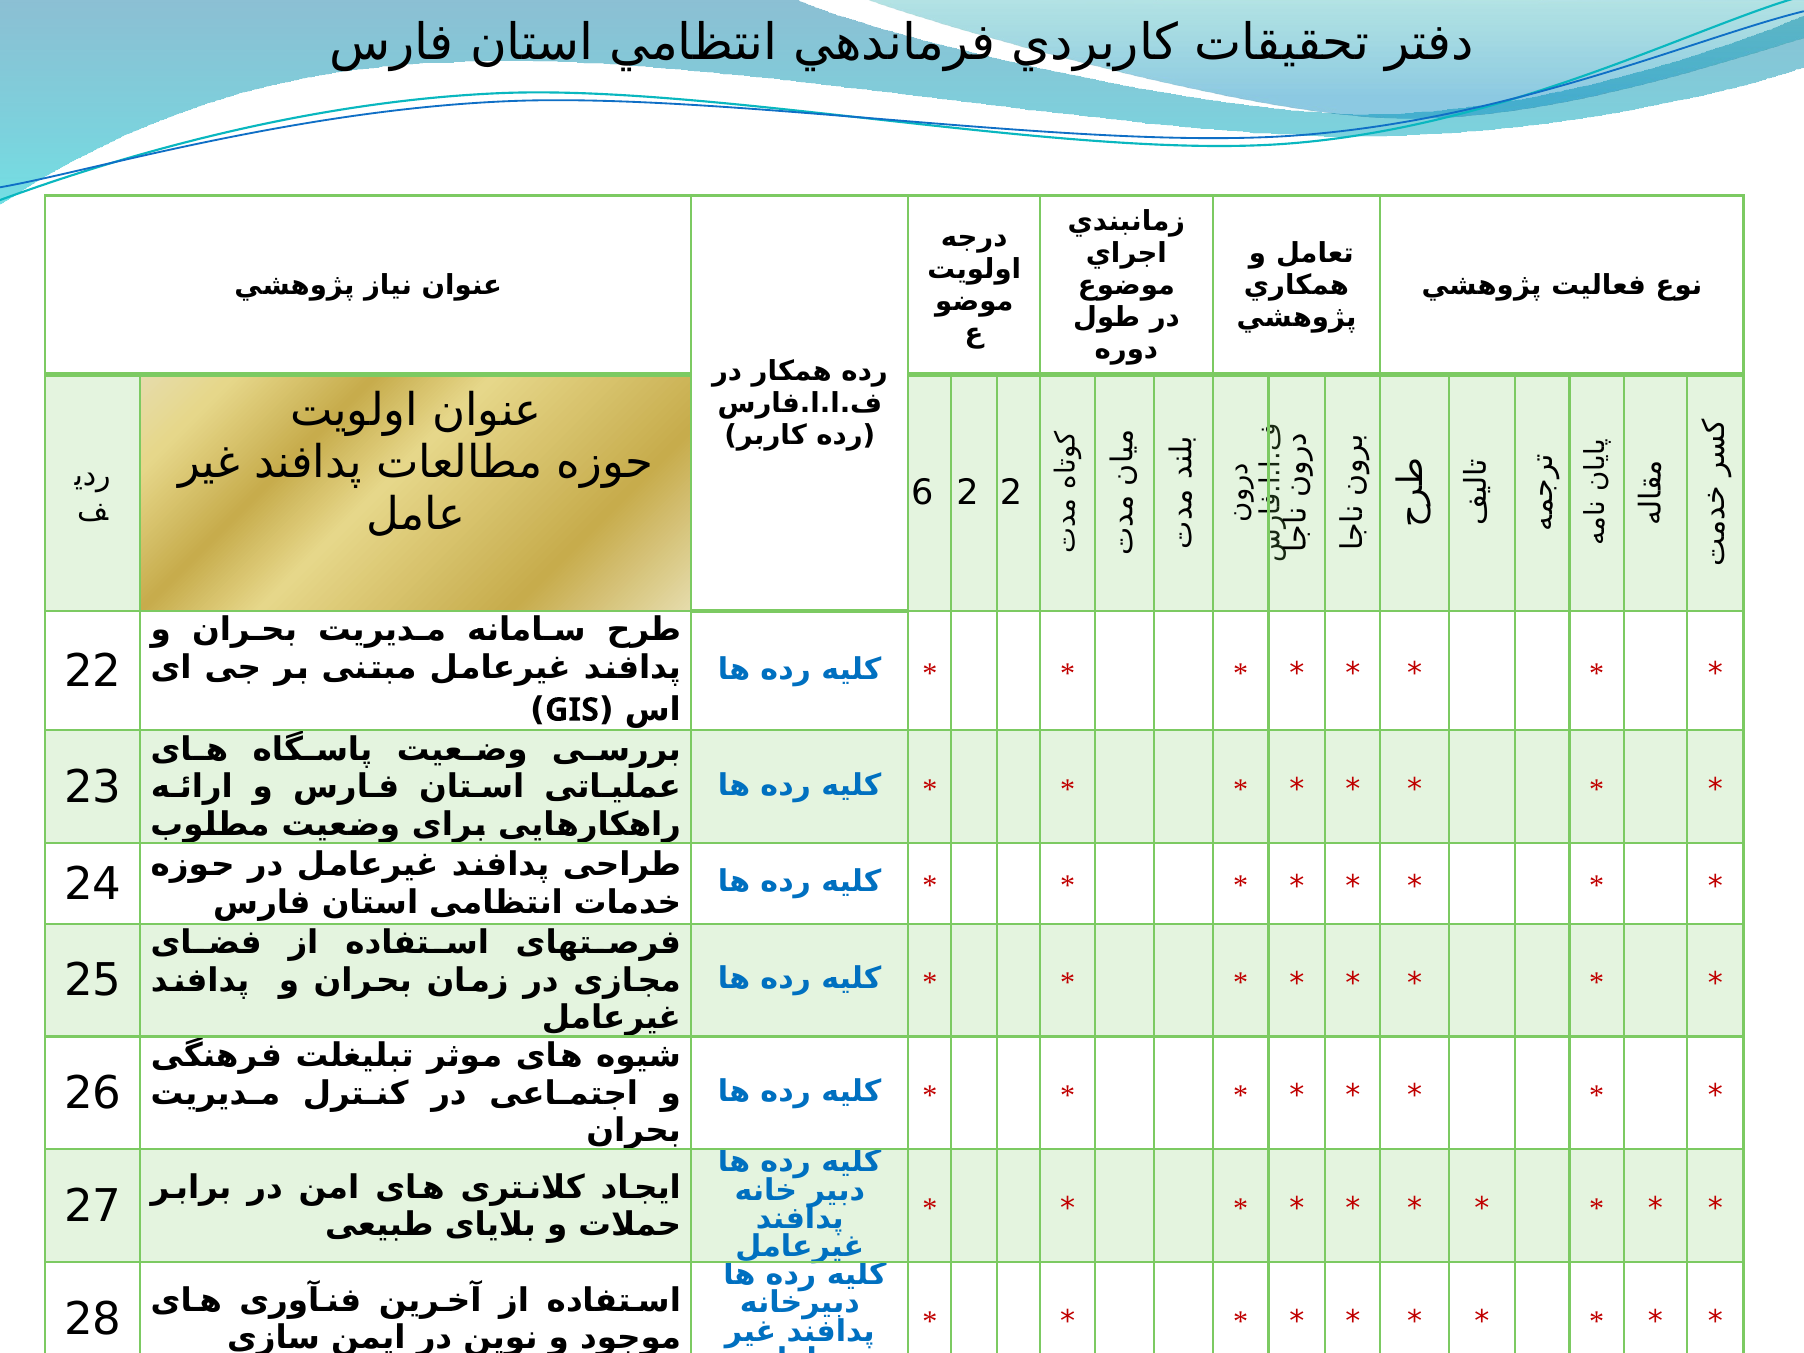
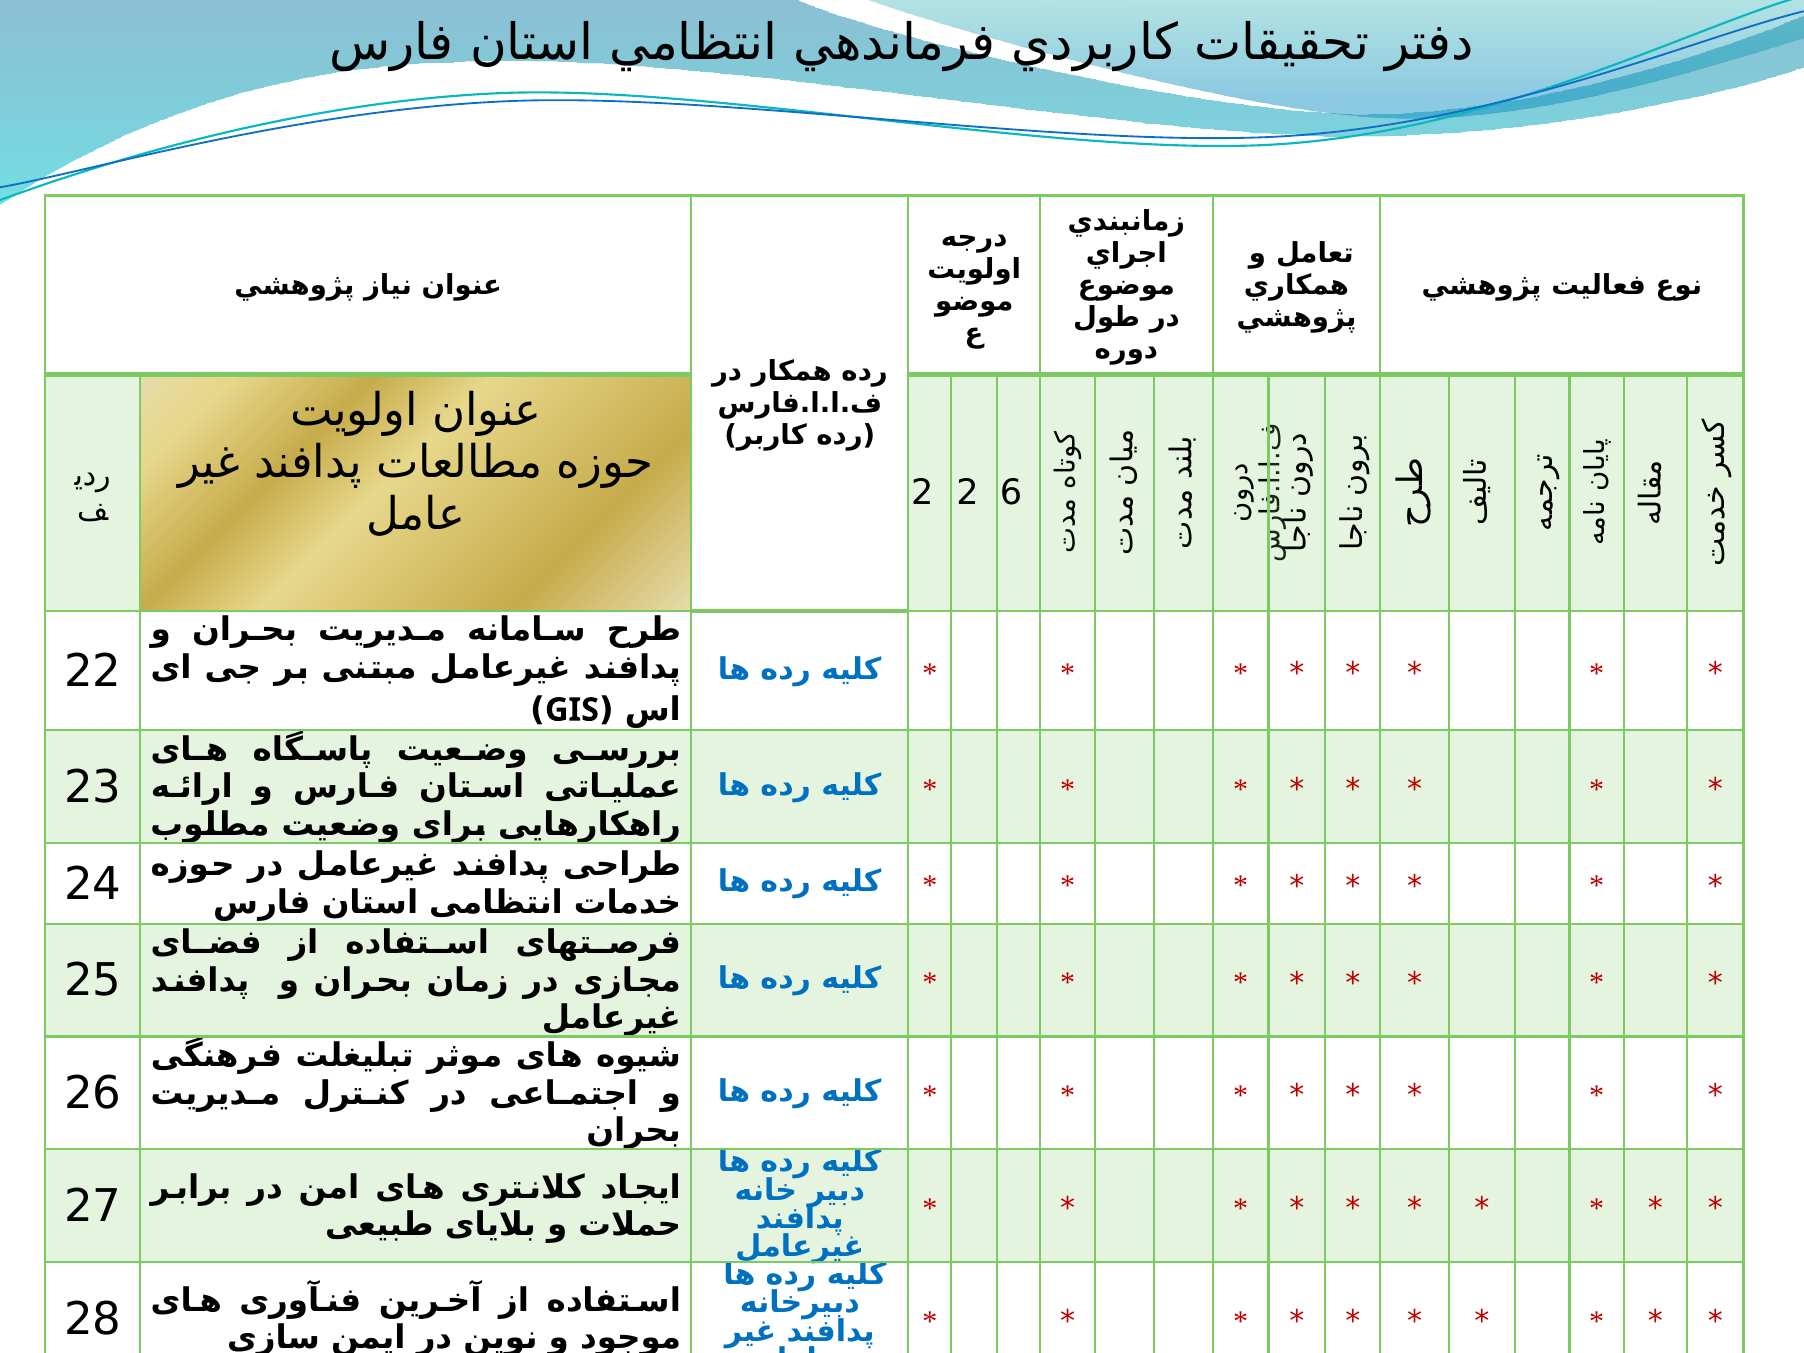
6: 6 -> 2 (922, 493)
2 2: 2 -> 6 (1011, 493)
